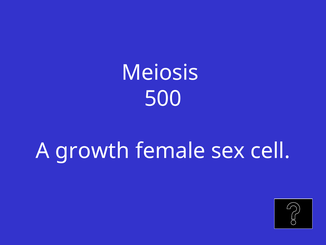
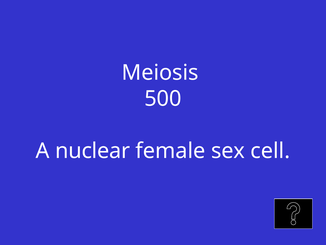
growth: growth -> nuclear (93, 151)
